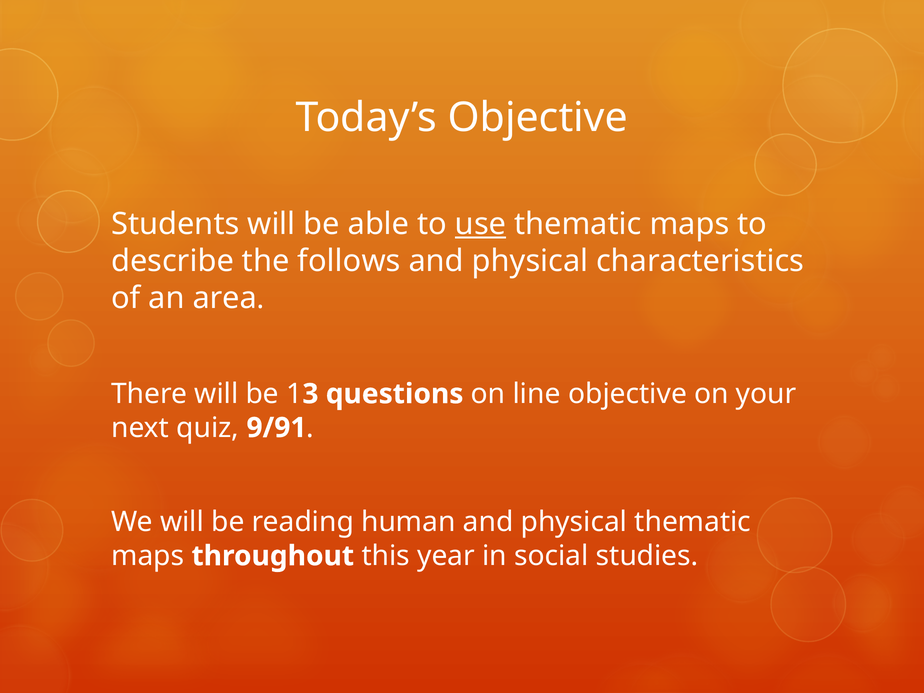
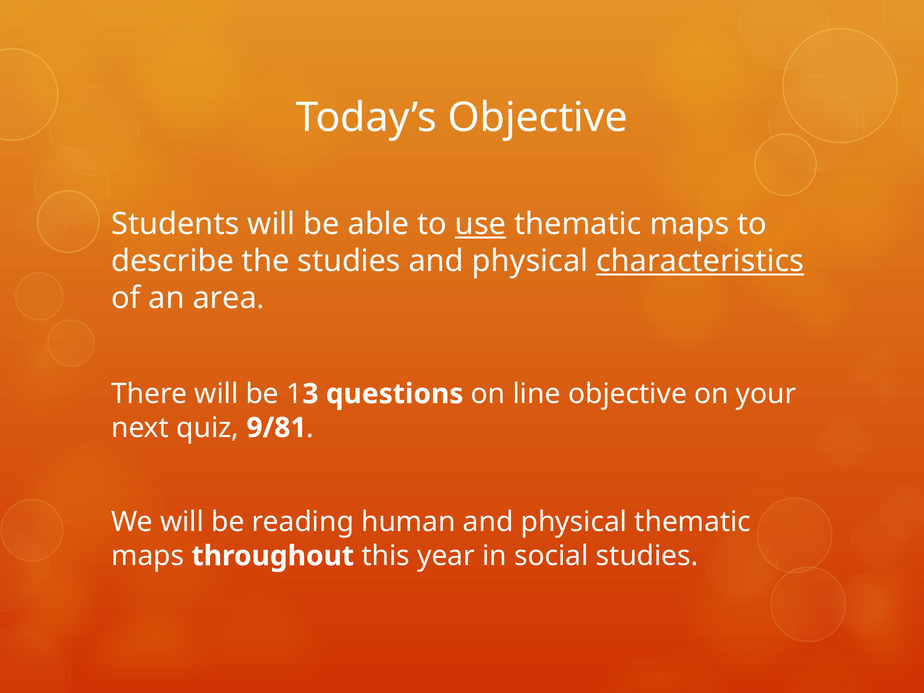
the follows: follows -> studies (349, 261)
characteristics underline: none -> present (700, 261)
9/91: 9/91 -> 9/81 (276, 428)
